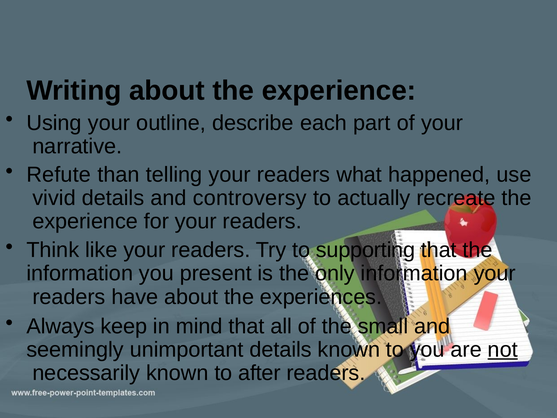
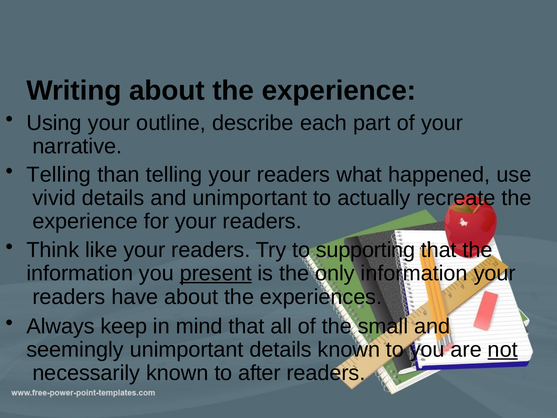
Refute: Refute -> Telling (59, 174)
and controversy: controversy -> unimportant (250, 198)
present underline: none -> present (216, 273)
